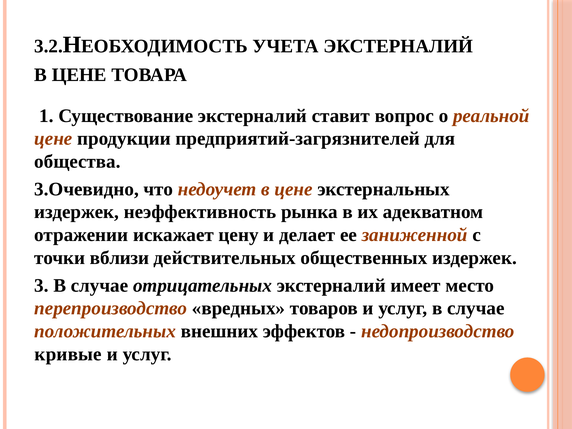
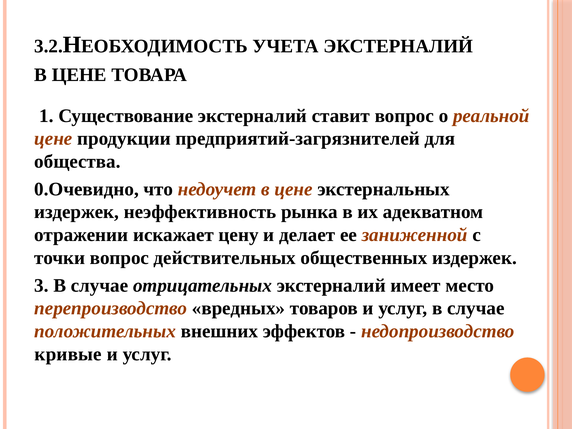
3.Очевидно: 3.Очевидно -> 0.Очевидно (87, 189)
точки вблизи: вблизи -> вопрос (119, 258)
